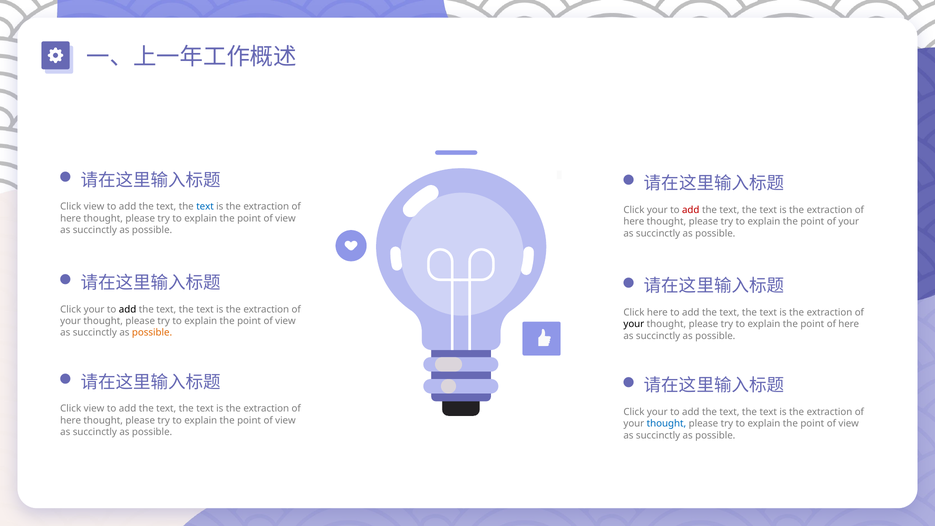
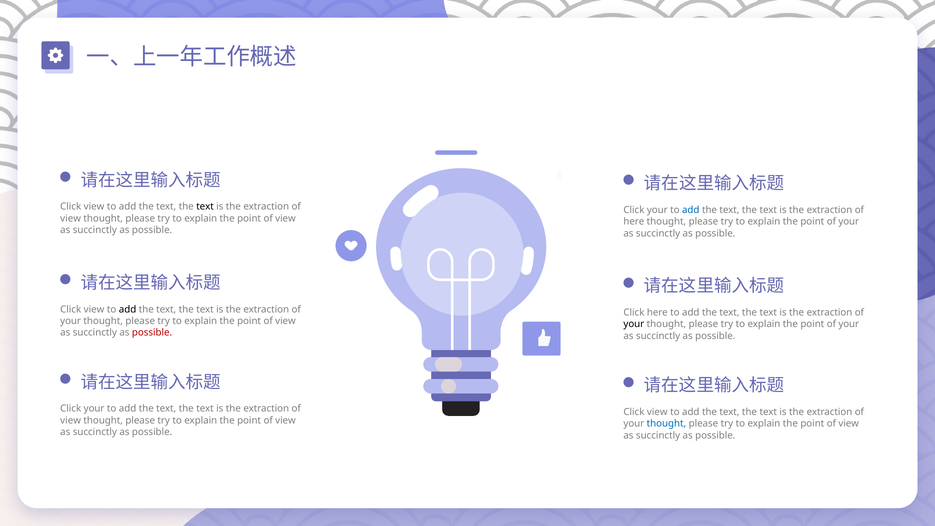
text colour: blue -> black (205, 207)
add colour: red -> blue (691, 210)
here: here -> view (71, 218)
your: your -> view (94, 309)
here: here -> your (849, 324)
possible colour: orange -> red (152, 333)
view: view -> your (94, 409)
your: your -> view (657, 412)
here: here -> view (71, 420)
